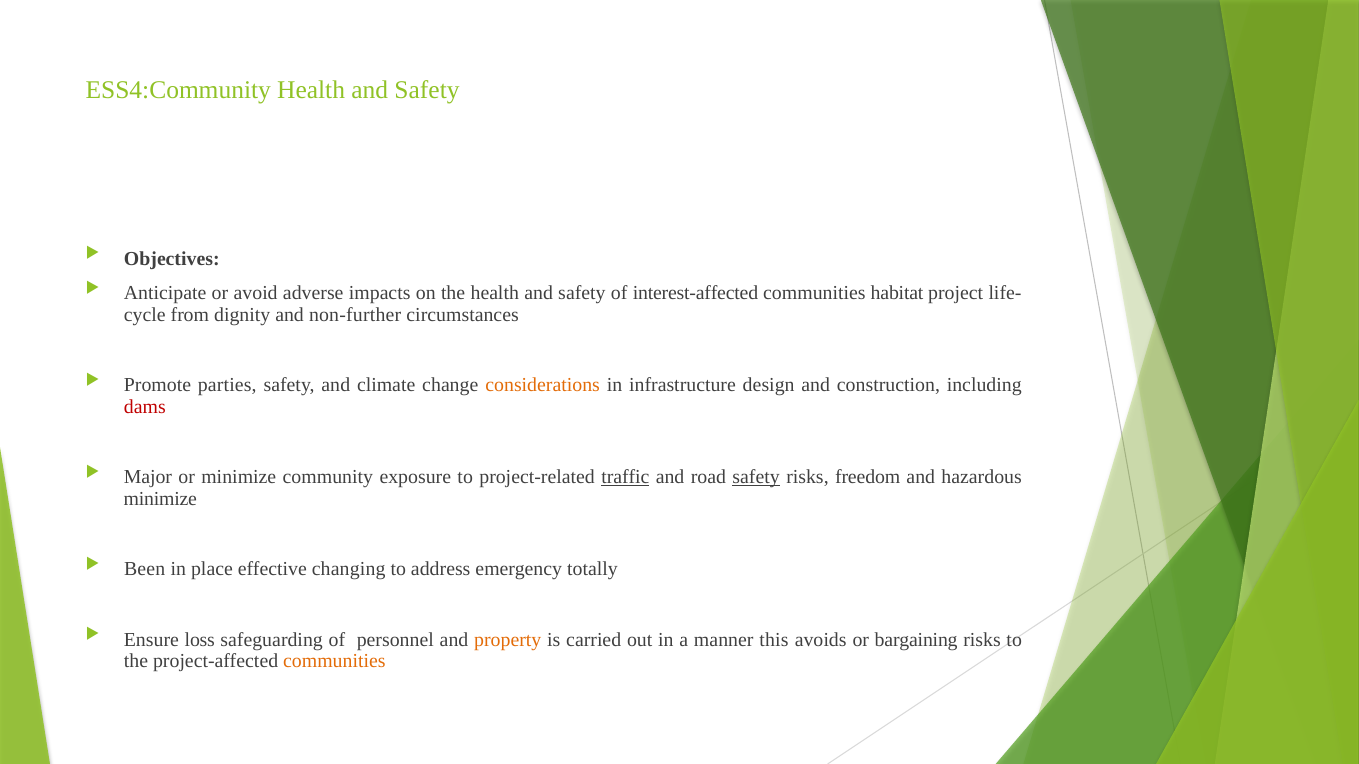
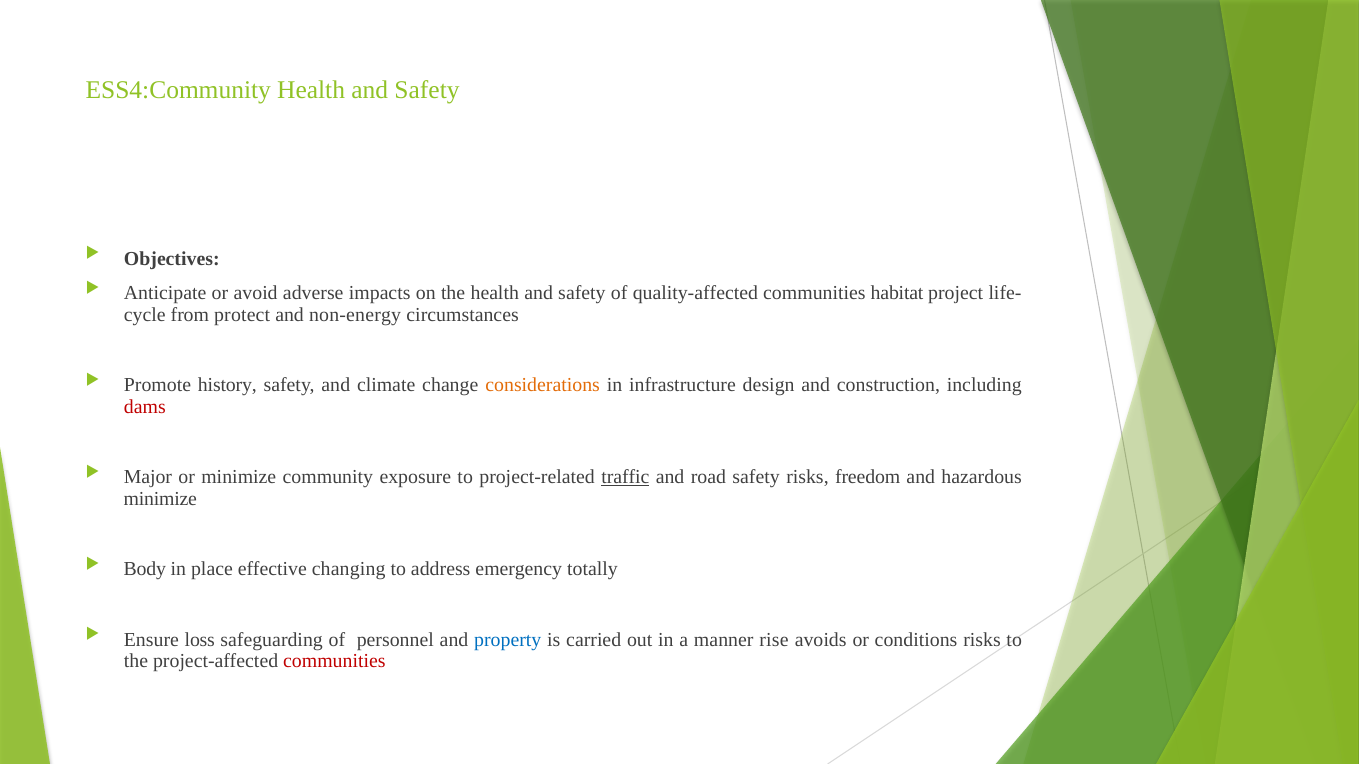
interest-affected: interest-affected -> quality-affected (695, 293)
dignity: dignity -> protect (242, 315)
non-further: non-further -> non-energy (355, 315)
parties: parties -> history (227, 385)
safety underline: present -> none (756, 478)
Been: Been -> Body (145, 570)
property colour: orange -> blue (508, 640)
this: this -> rise (774, 640)
bargaining: bargaining -> conditions (916, 640)
communities colour: orange -> red (334, 662)
